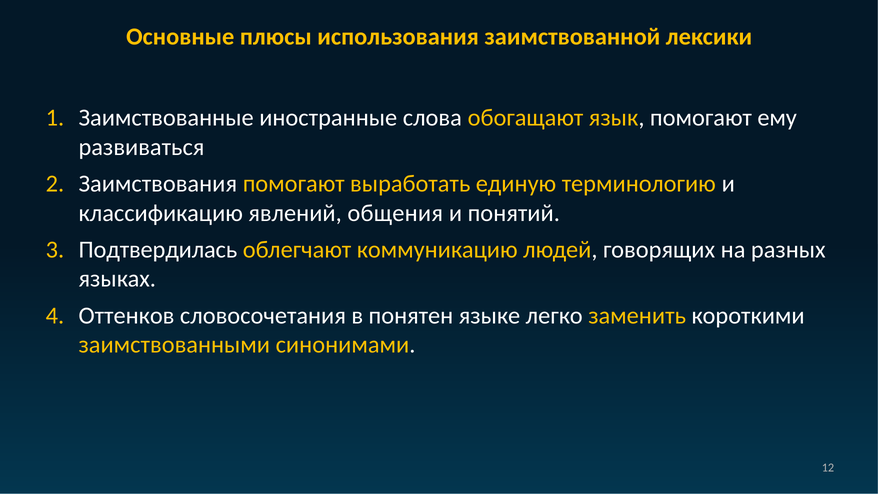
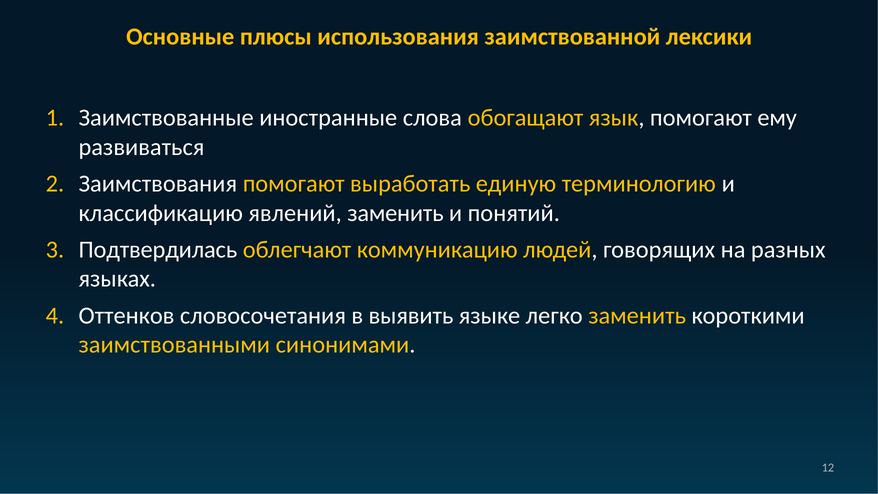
явлений общения: общения -> заменить (395, 213)
понятен: понятен -> выявить (411, 315)
